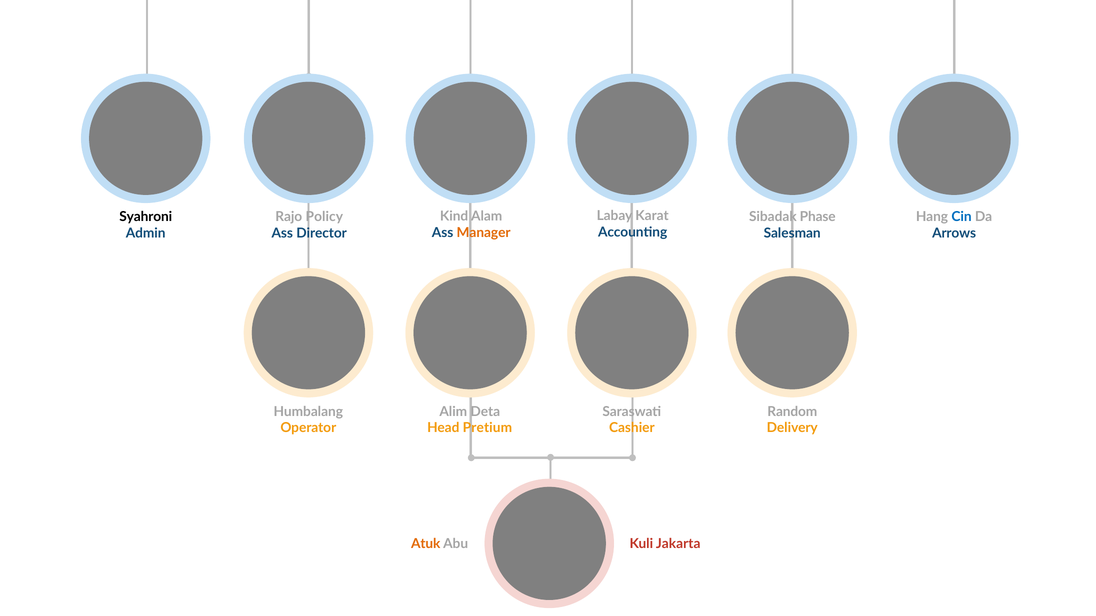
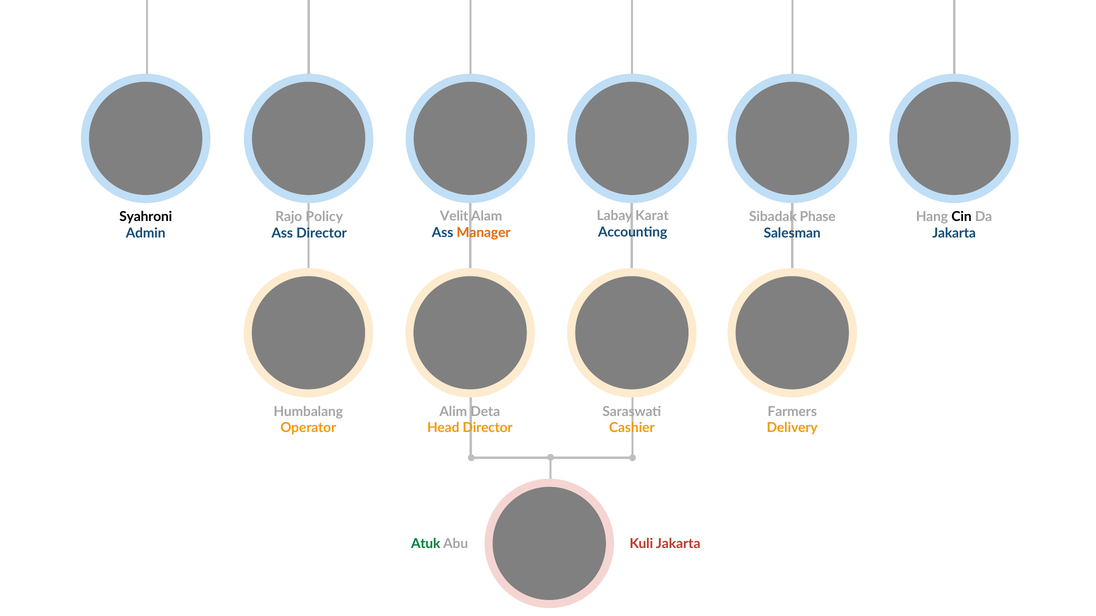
Kind: Kind -> Velit (454, 217)
Cin colour: blue -> black (962, 217)
Arrows: Arrows -> Jakarta (954, 233)
Random: Random -> Farmers (792, 412)
Head Pretium: Pretium -> Director (488, 428)
Atuk colour: orange -> green (426, 544)
